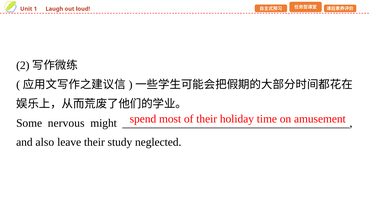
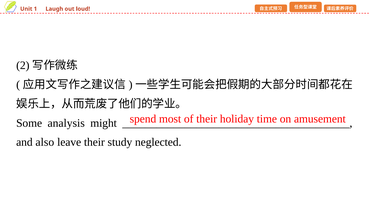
nervous: nervous -> analysis (66, 123)
